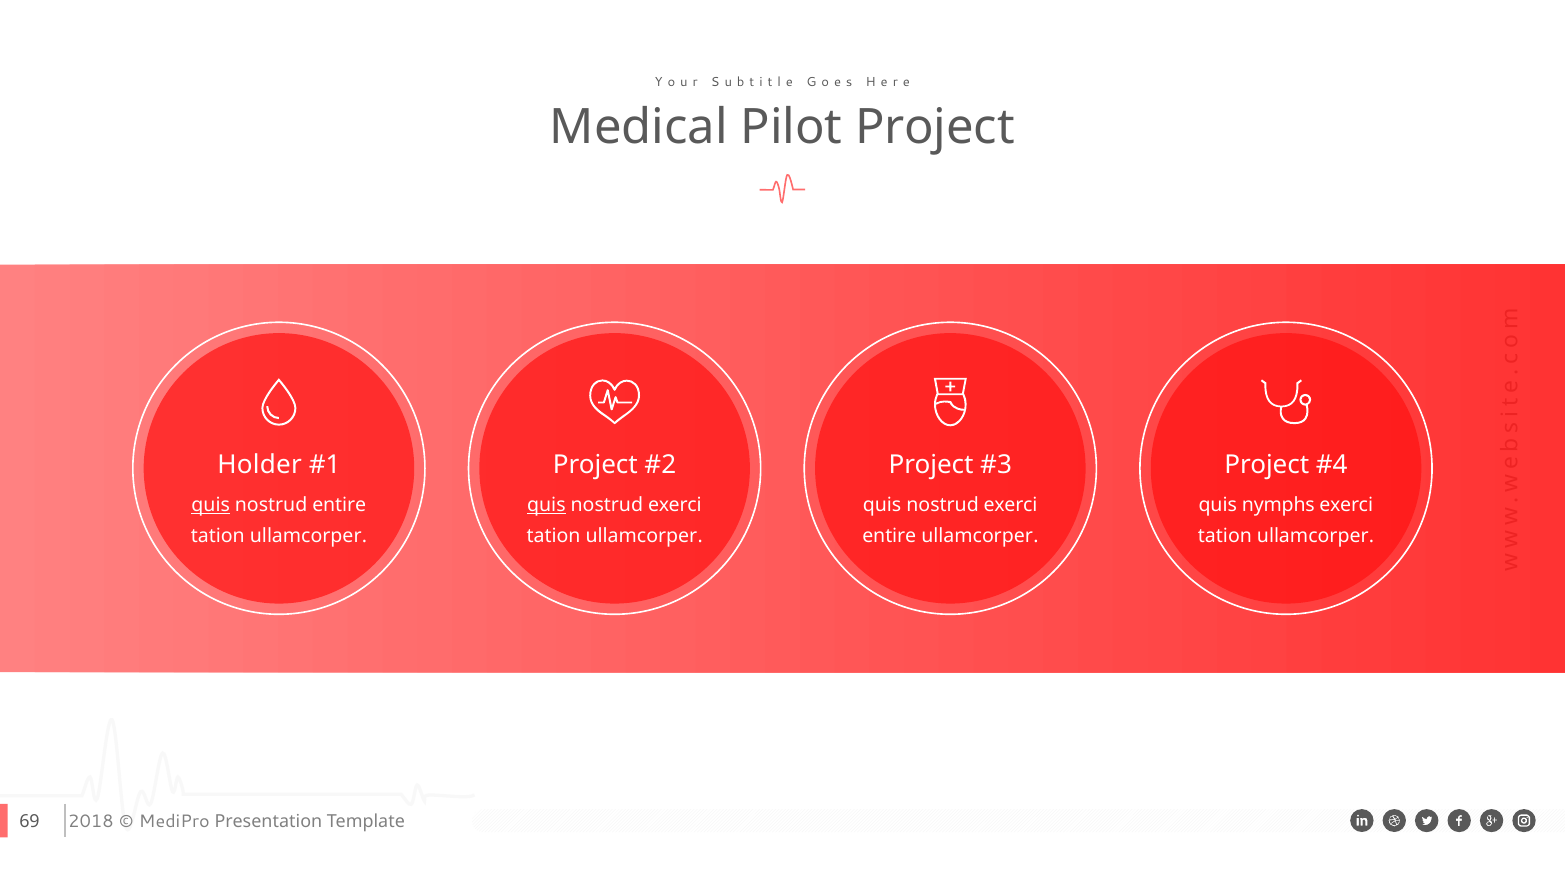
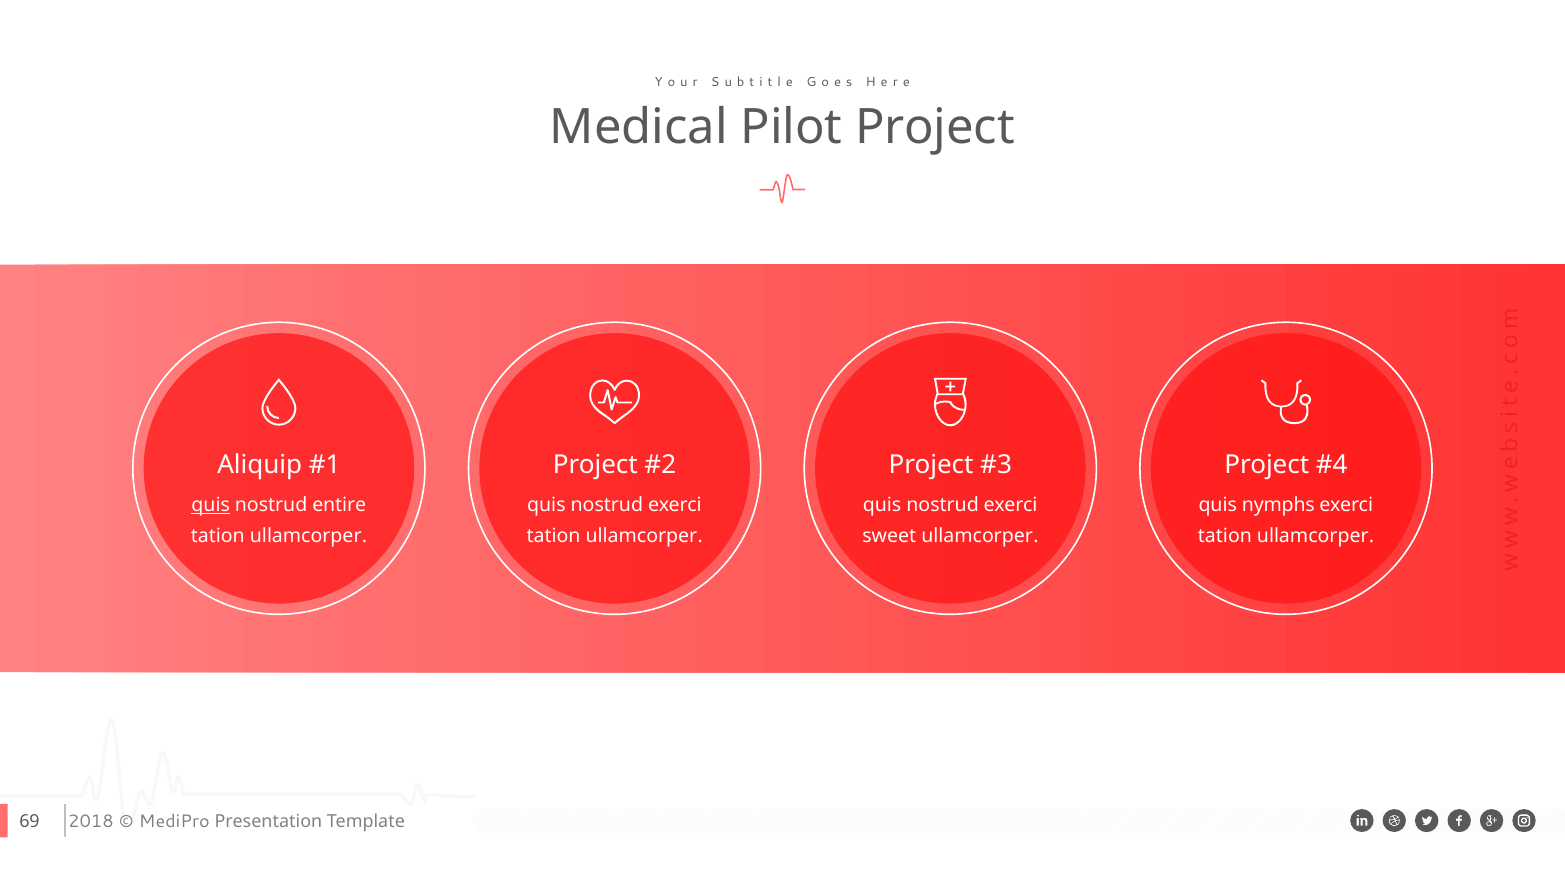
Holder: Holder -> Aliquip (260, 465)
quis underline: present -> none (546, 505)
entire: entire -> sweet (889, 536)
